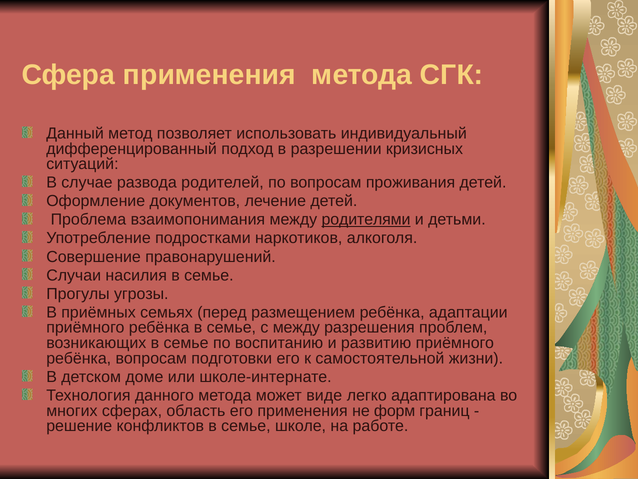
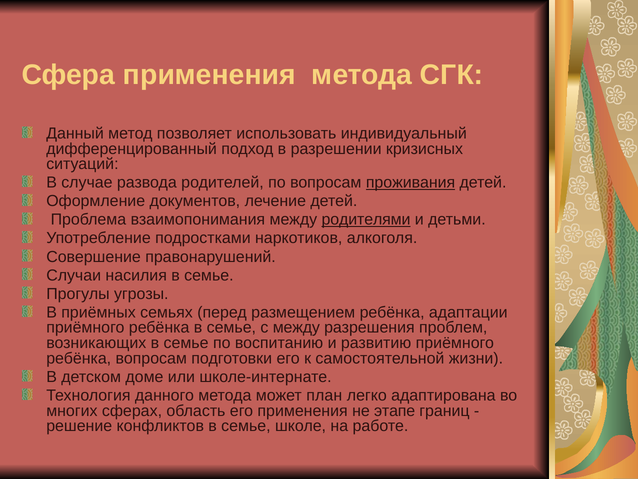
проживания underline: none -> present (411, 182)
виде: виде -> план (324, 395)
форм: форм -> этапе (395, 410)
